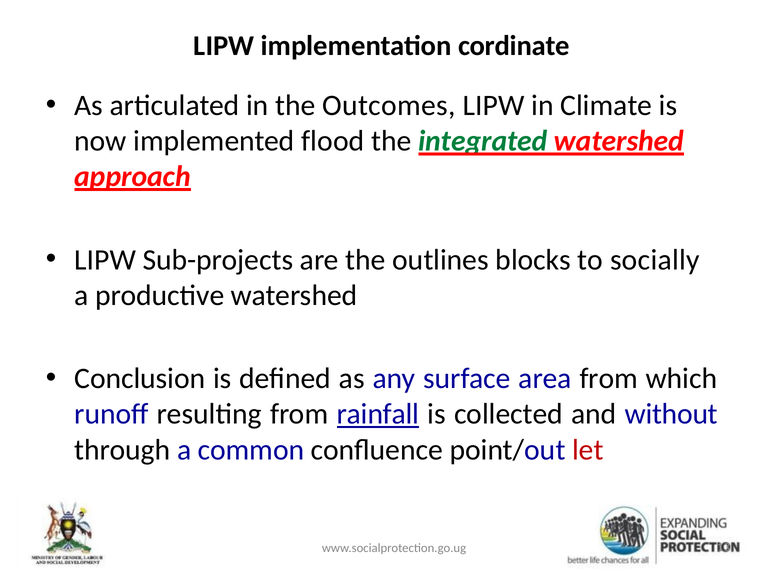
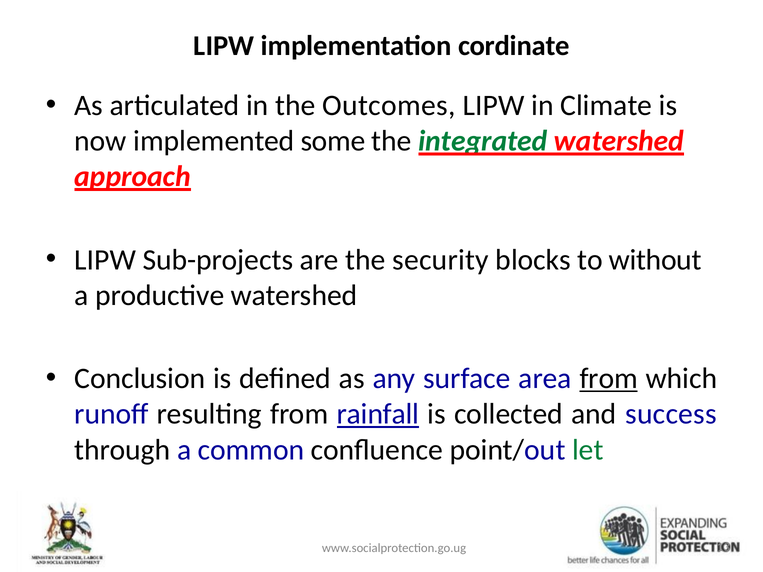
flood: flood -> some (333, 141)
outlines: outlines -> security (440, 260)
socially: socially -> without (655, 260)
from underline: none -> present (609, 379)
without: without -> success (671, 414)
let colour: red -> green (588, 450)
